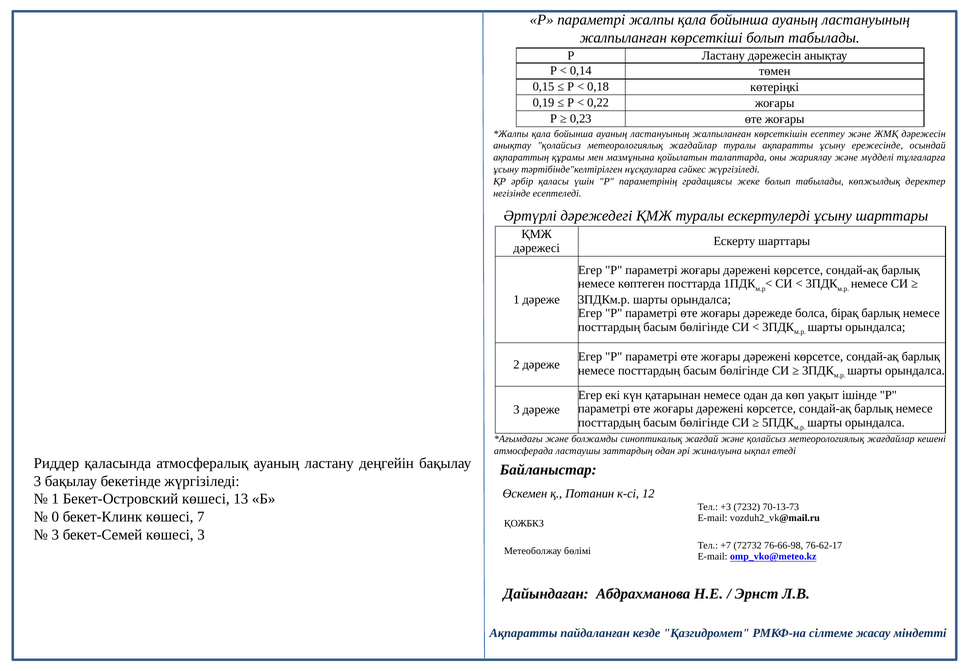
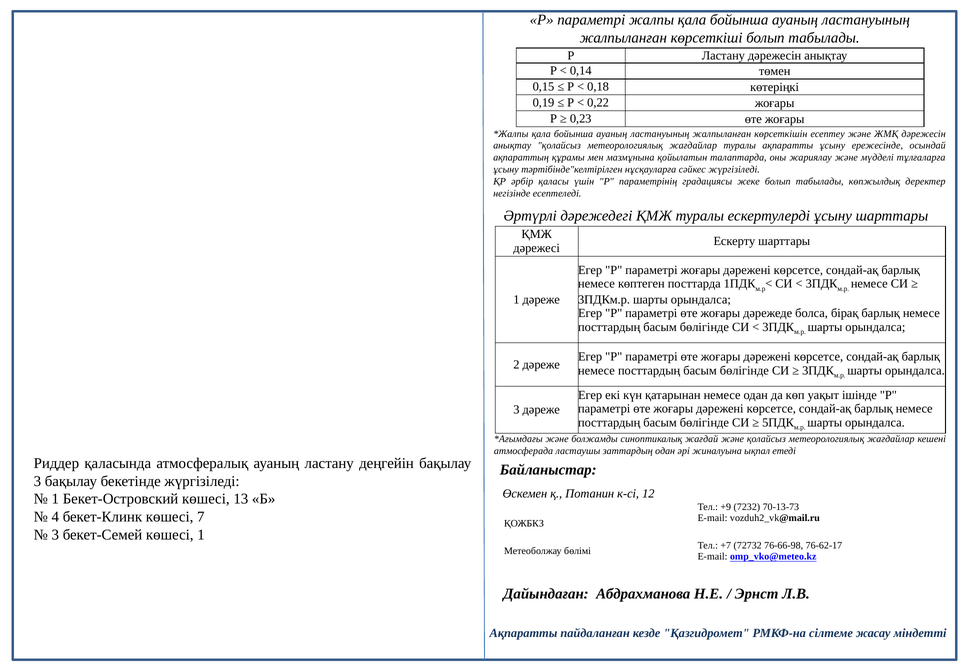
+3: +3 -> +9 (726, 507)
0: 0 -> 4 (55, 517)
көшесі 3: 3 -> 1 (201, 535)
